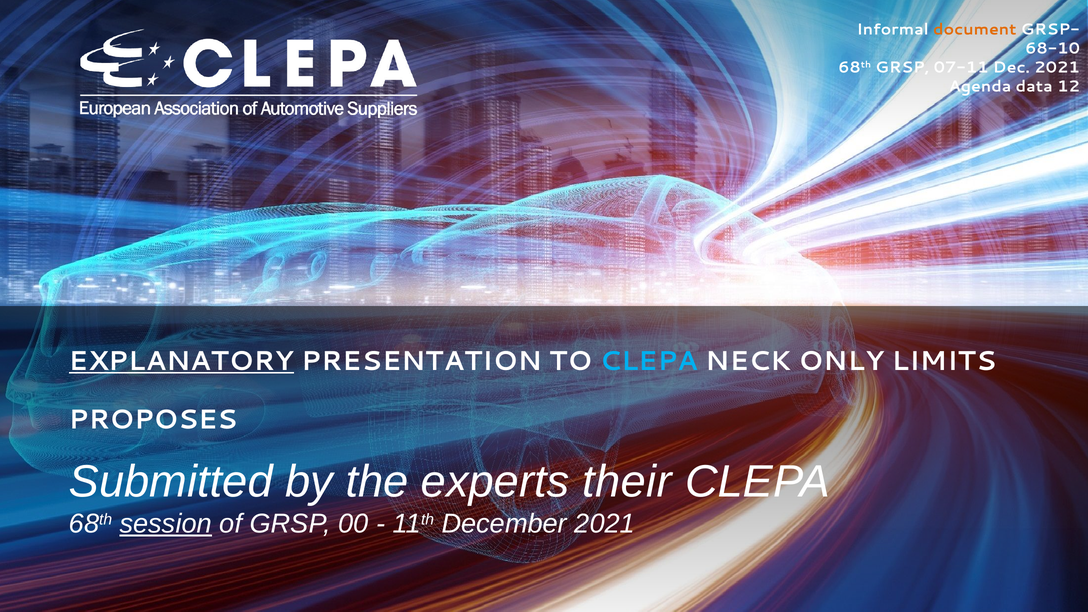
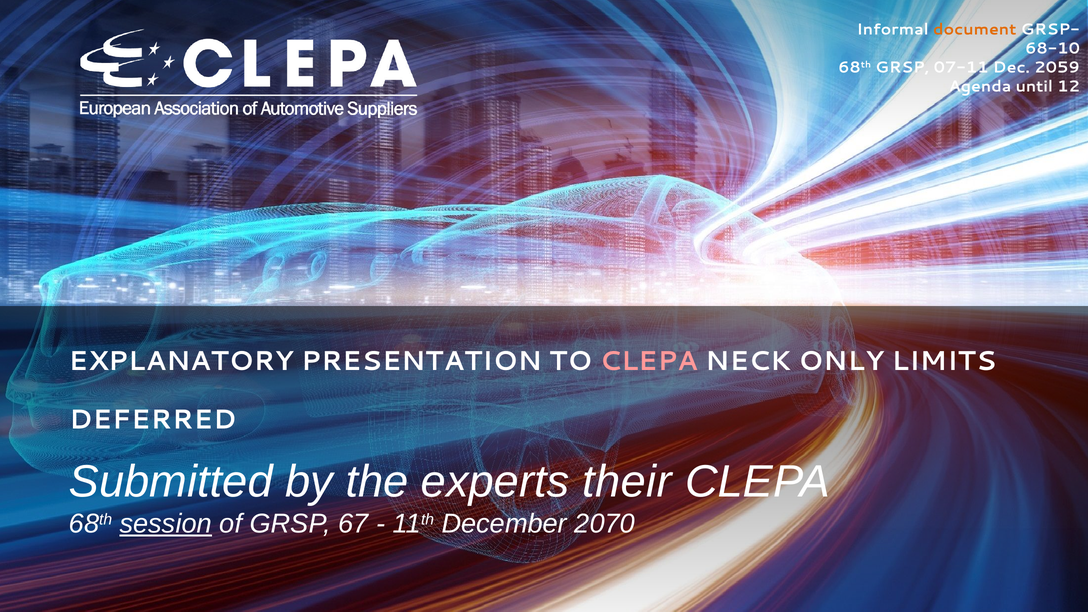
Dec 2021: 2021 -> 2059 (1057, 67)
data: data -> until (1034, 86)
EXPLANATORY underline: present -> none (181, 361)
CLEPA colour: light blue -> pink (649, 361)
PROPOSES: PROPOSES -> DEFERRED (153, 420)
00: 00 -> 67 (353, 524)
December 2021: 2021 -> 2070 (605, 524)
